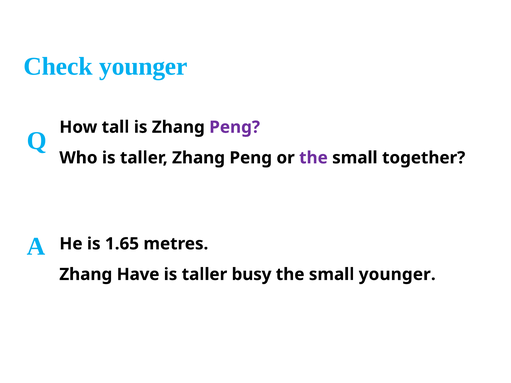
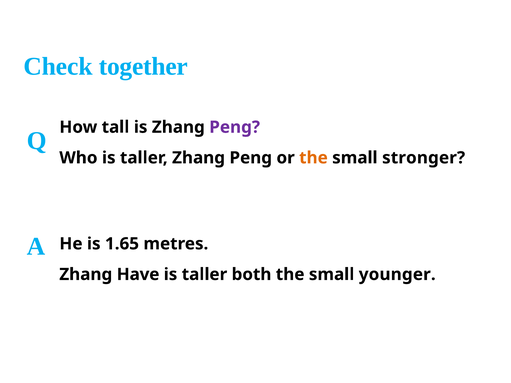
Check younger: younger -> together (143, 66)
the colour: purple -> orange (313, 158)
together: together -> stronger (424, 158)
busy: busy -> both (252, 275)
